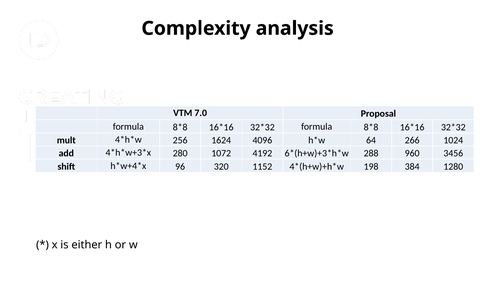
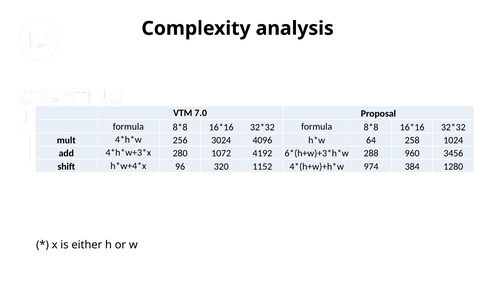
1624: 1624 -> 3024 (221, 140)
266: 266 -> 258 (412, 140)
198: 198 -> 974 (371, 167)
